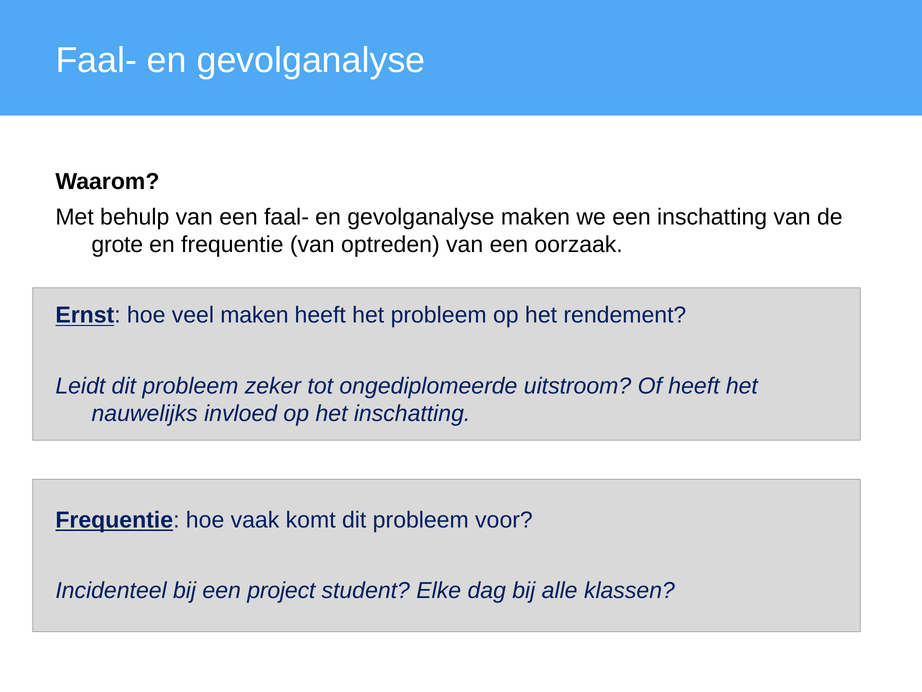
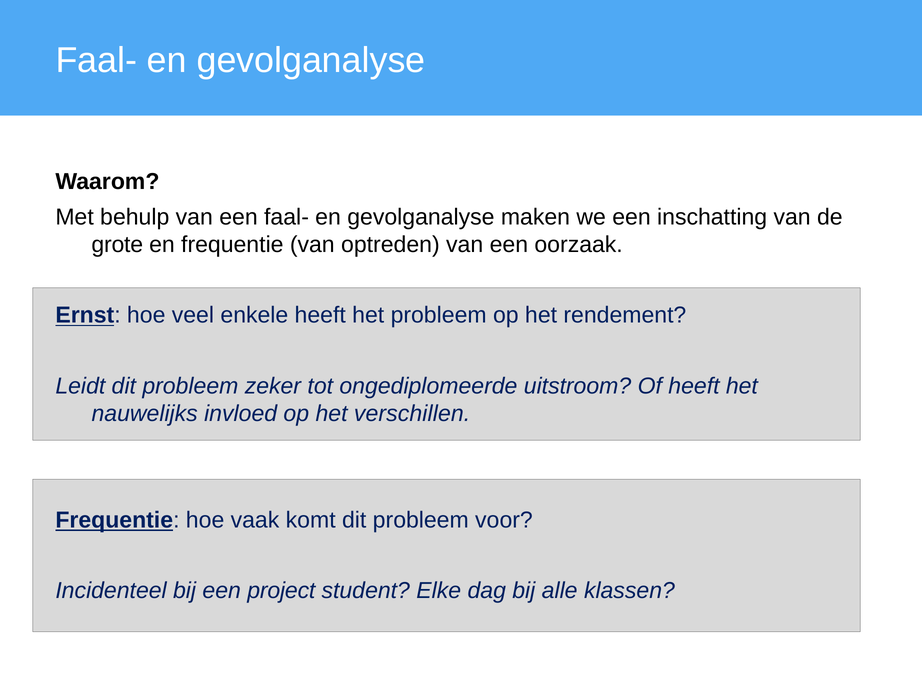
veel maken: maken -> enkele (254, 315)
het inschatting: inschatting -> verschillen (412, 414)
